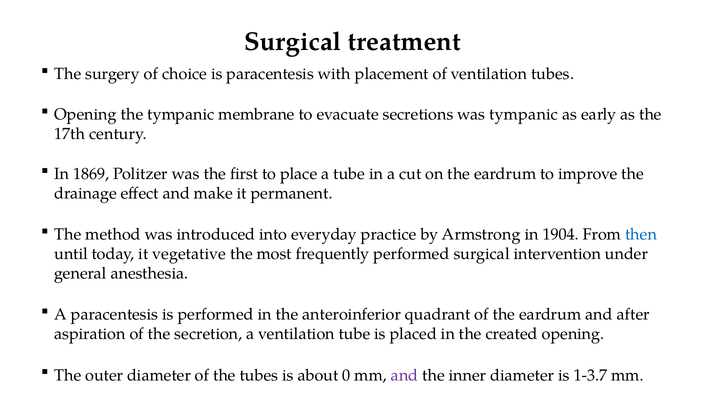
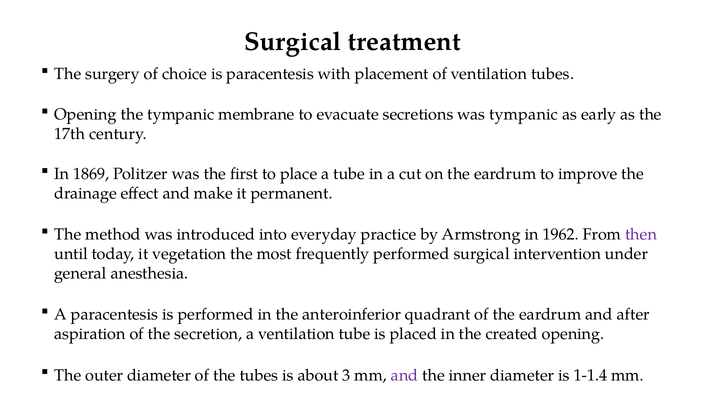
1904: 1904 -> 1962 (561, 234)
then colour: blue -> purple (641, 234)
vegetative: vegetative -> vegetation (189, 254)
0: 0 -> 3 (346, 375)
1-3.7: 1-3.7 -> 1-1.4 (590, 375)
